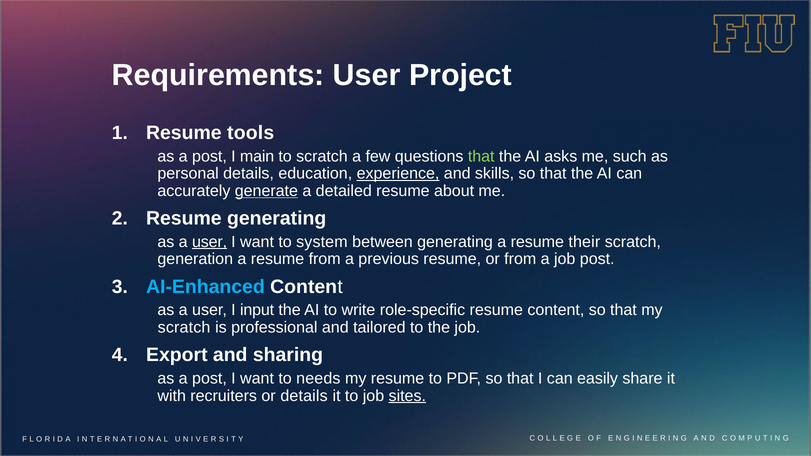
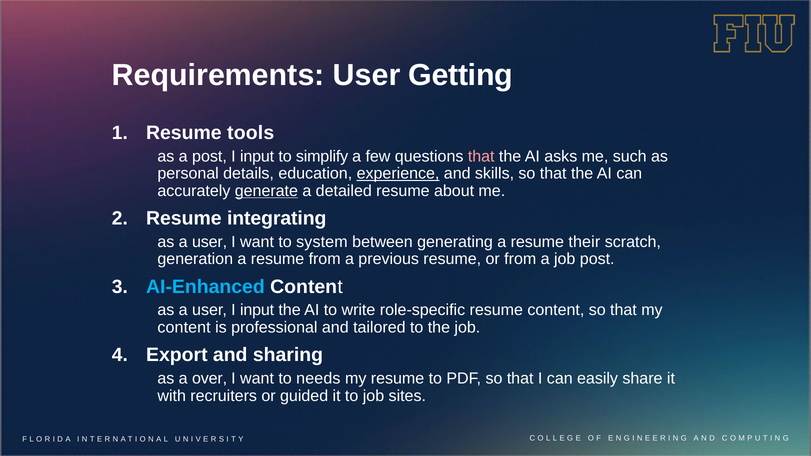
Project: Project -> Getting (461, 75)
main: main -> input (257, 156)
to scratch: scratch -> simplify (322, 156)
that colour: light green -> pink (481, 156)
Resume generating: generating -> integrating (277, 219)
user underline: present -> none (210, 242)
scratch: scratch -> content (184, 328)
post: post -> over (210, 379)
or details: details -> guided (304, 396)
sites underline: present -> none (407, 396)
